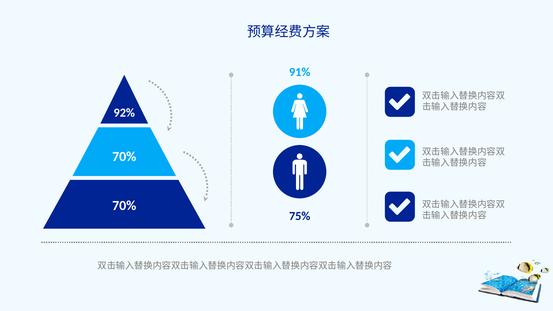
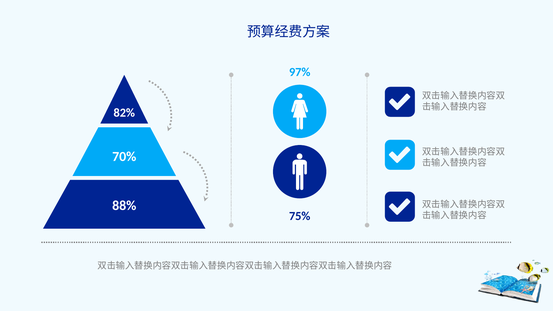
91%: 91% -> 97% (300, 72)
92%: 92% -> 82% (124, 113)
70%: 70% -> 88% (124, 206)
